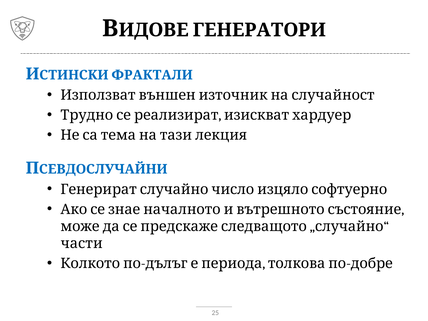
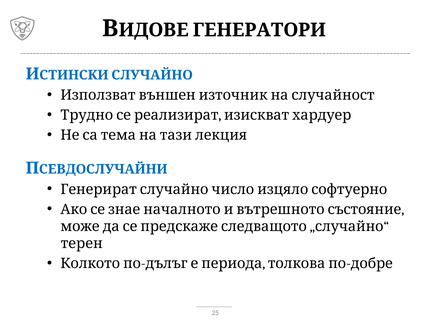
ФРАКТАЛИ: ФРАКТАЛИ -> СЛУЧАЙНО (152, 75)
части: части -> терен (82, 244)
